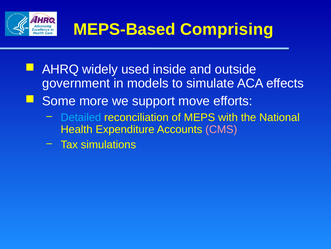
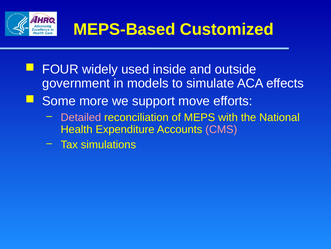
Comprising: Comprising -> Customized (227, 29)
AHRQ: AHRQ -> FOUR (60, 69)
Detailed colour: light blue -> pink (81, 117)
